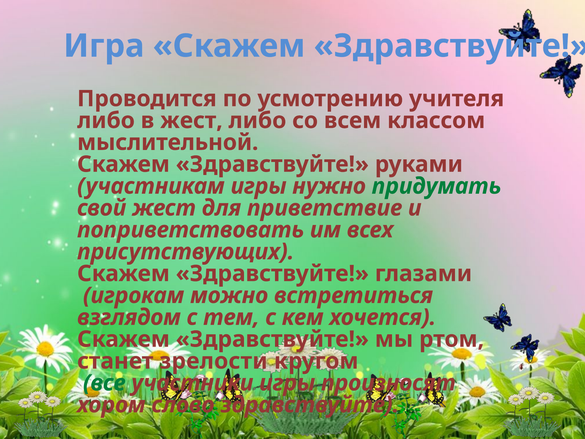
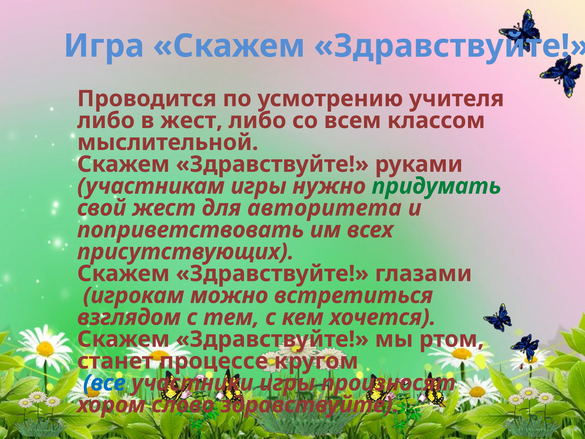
приветствие: приветствие -> авторитета (324, 208)
зрелости: зрелости -> процессе (214, 361)
все colour: green -> blue (104, 383)
